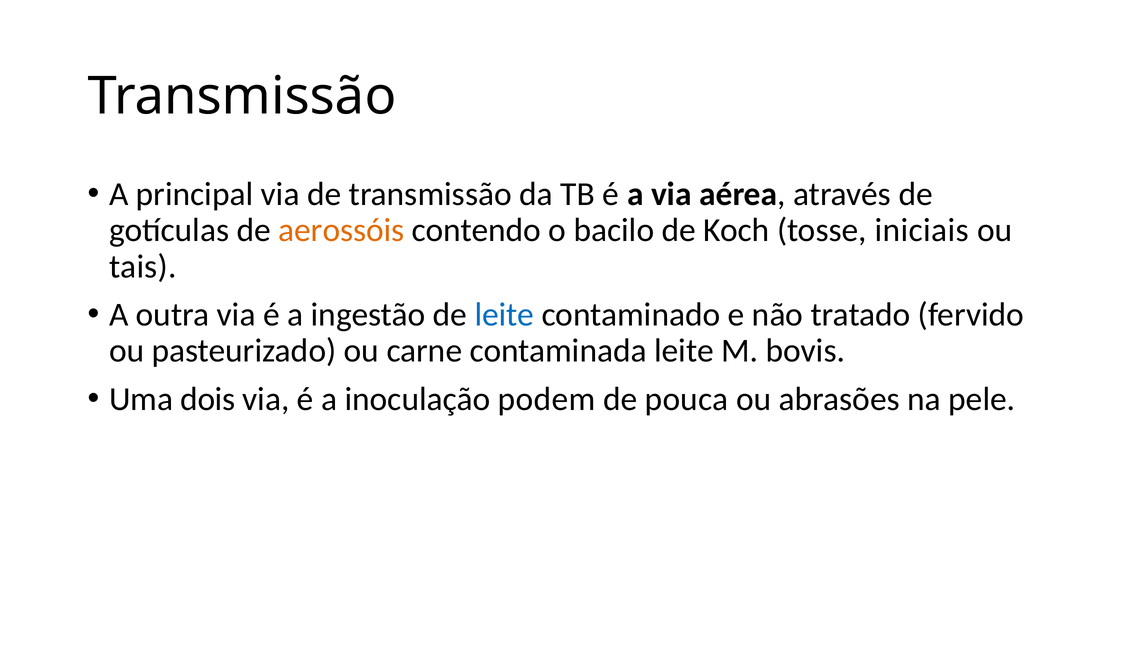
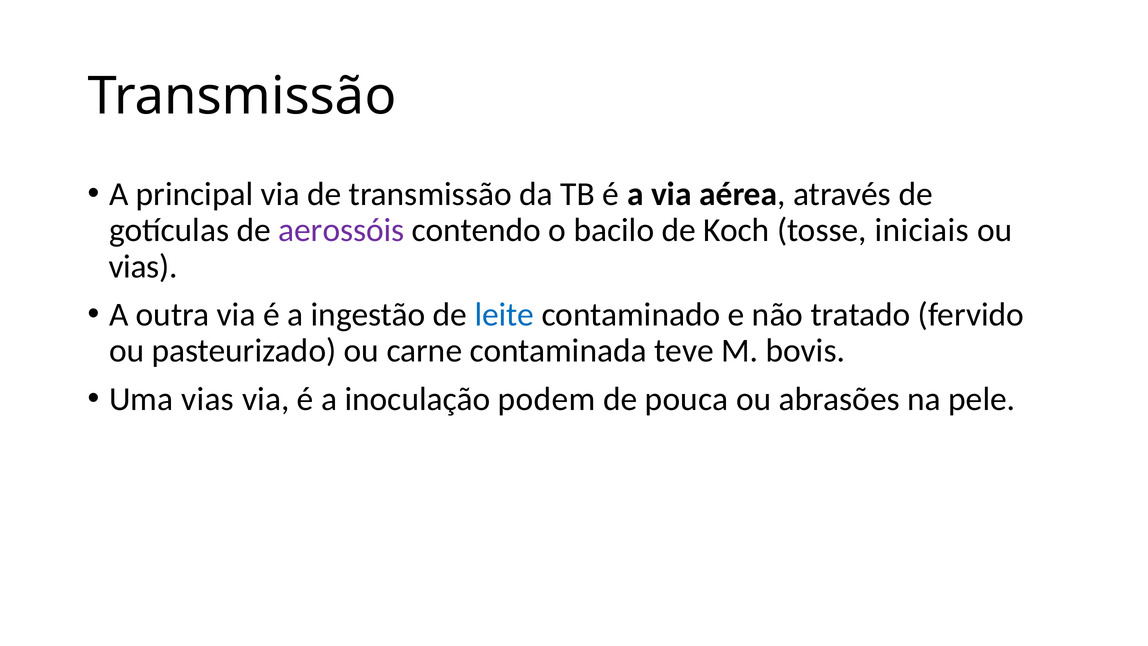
aerossóis colour: orange -> purple (341, 230)
tais: tais -> vias (143, 266)
contaminada leite: leite -> teve (684, 351)
Uma dois: dois -> vias (208, 399)
